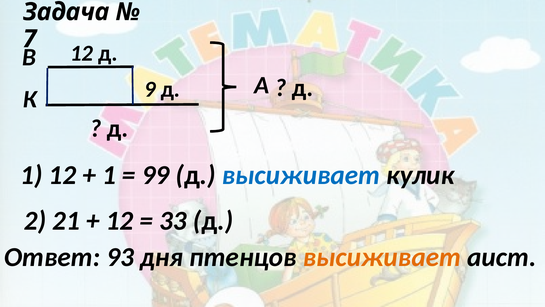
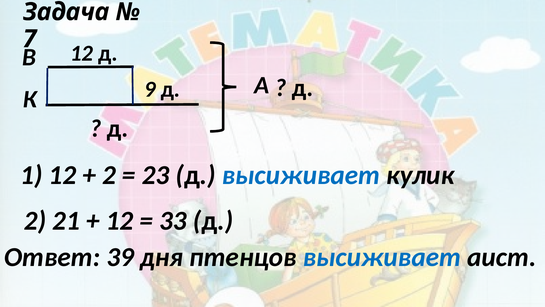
1: 1 -> 2 (109, 175)
99: 99 -> 23 (155, 175)
93: 93 -> 39 (120, 257)
высиживает colour: orange -> blue (382, 257)
